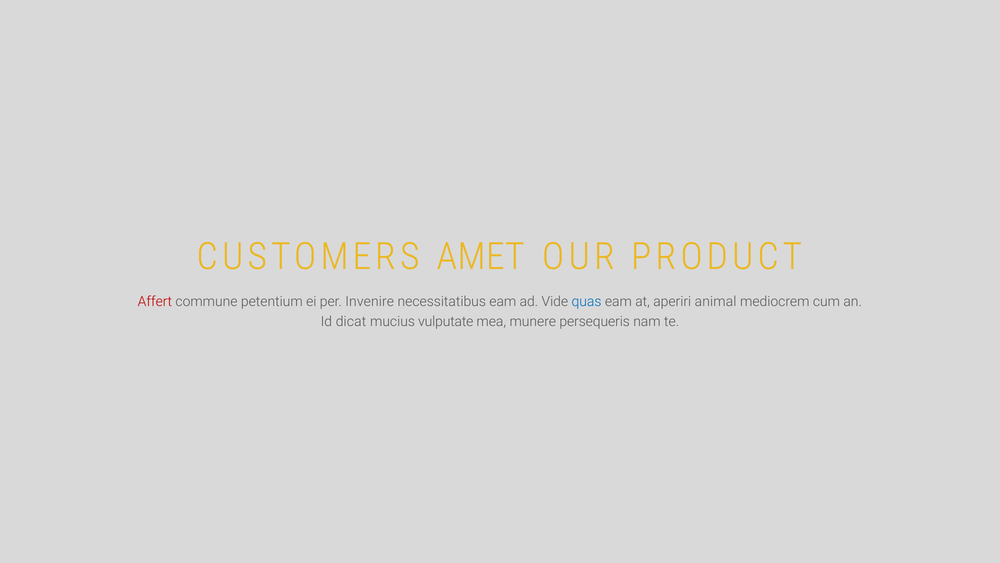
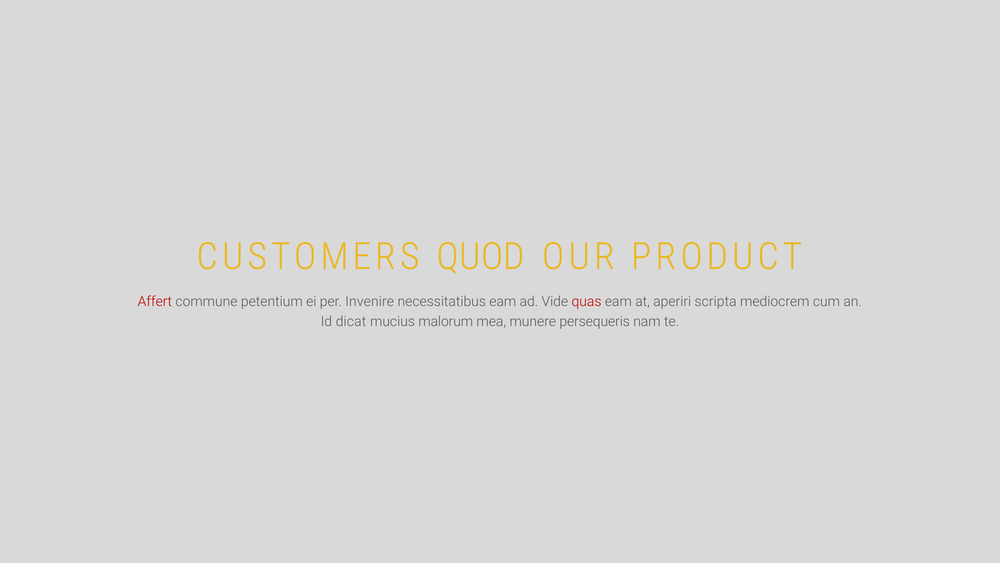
AMET: AMET -> QUOD (481, 257)
quas colour: blue -> red (587, 301)
animal: animal -> scripta (716, 301)
vulputate: vulputate -> malorum (446, 321)
